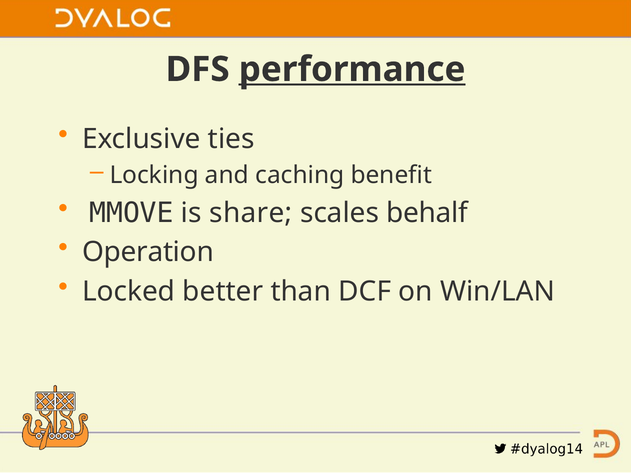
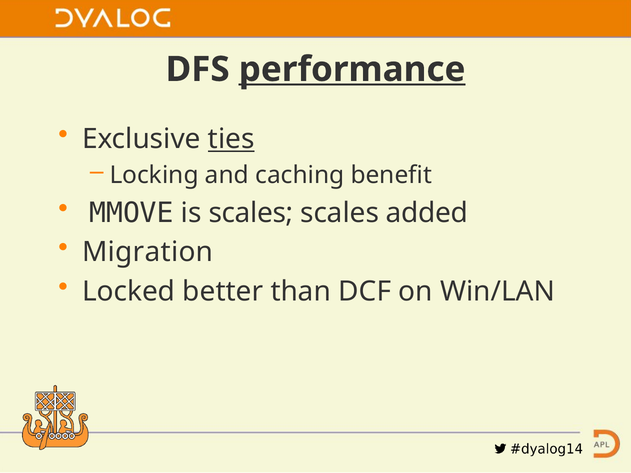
ties underline: none -> present (231, 139)
is share: share -> scales (251, 213)
behalf: behalf -> added (427, 213)
Operation: Operation -> Migration (148, 252)
